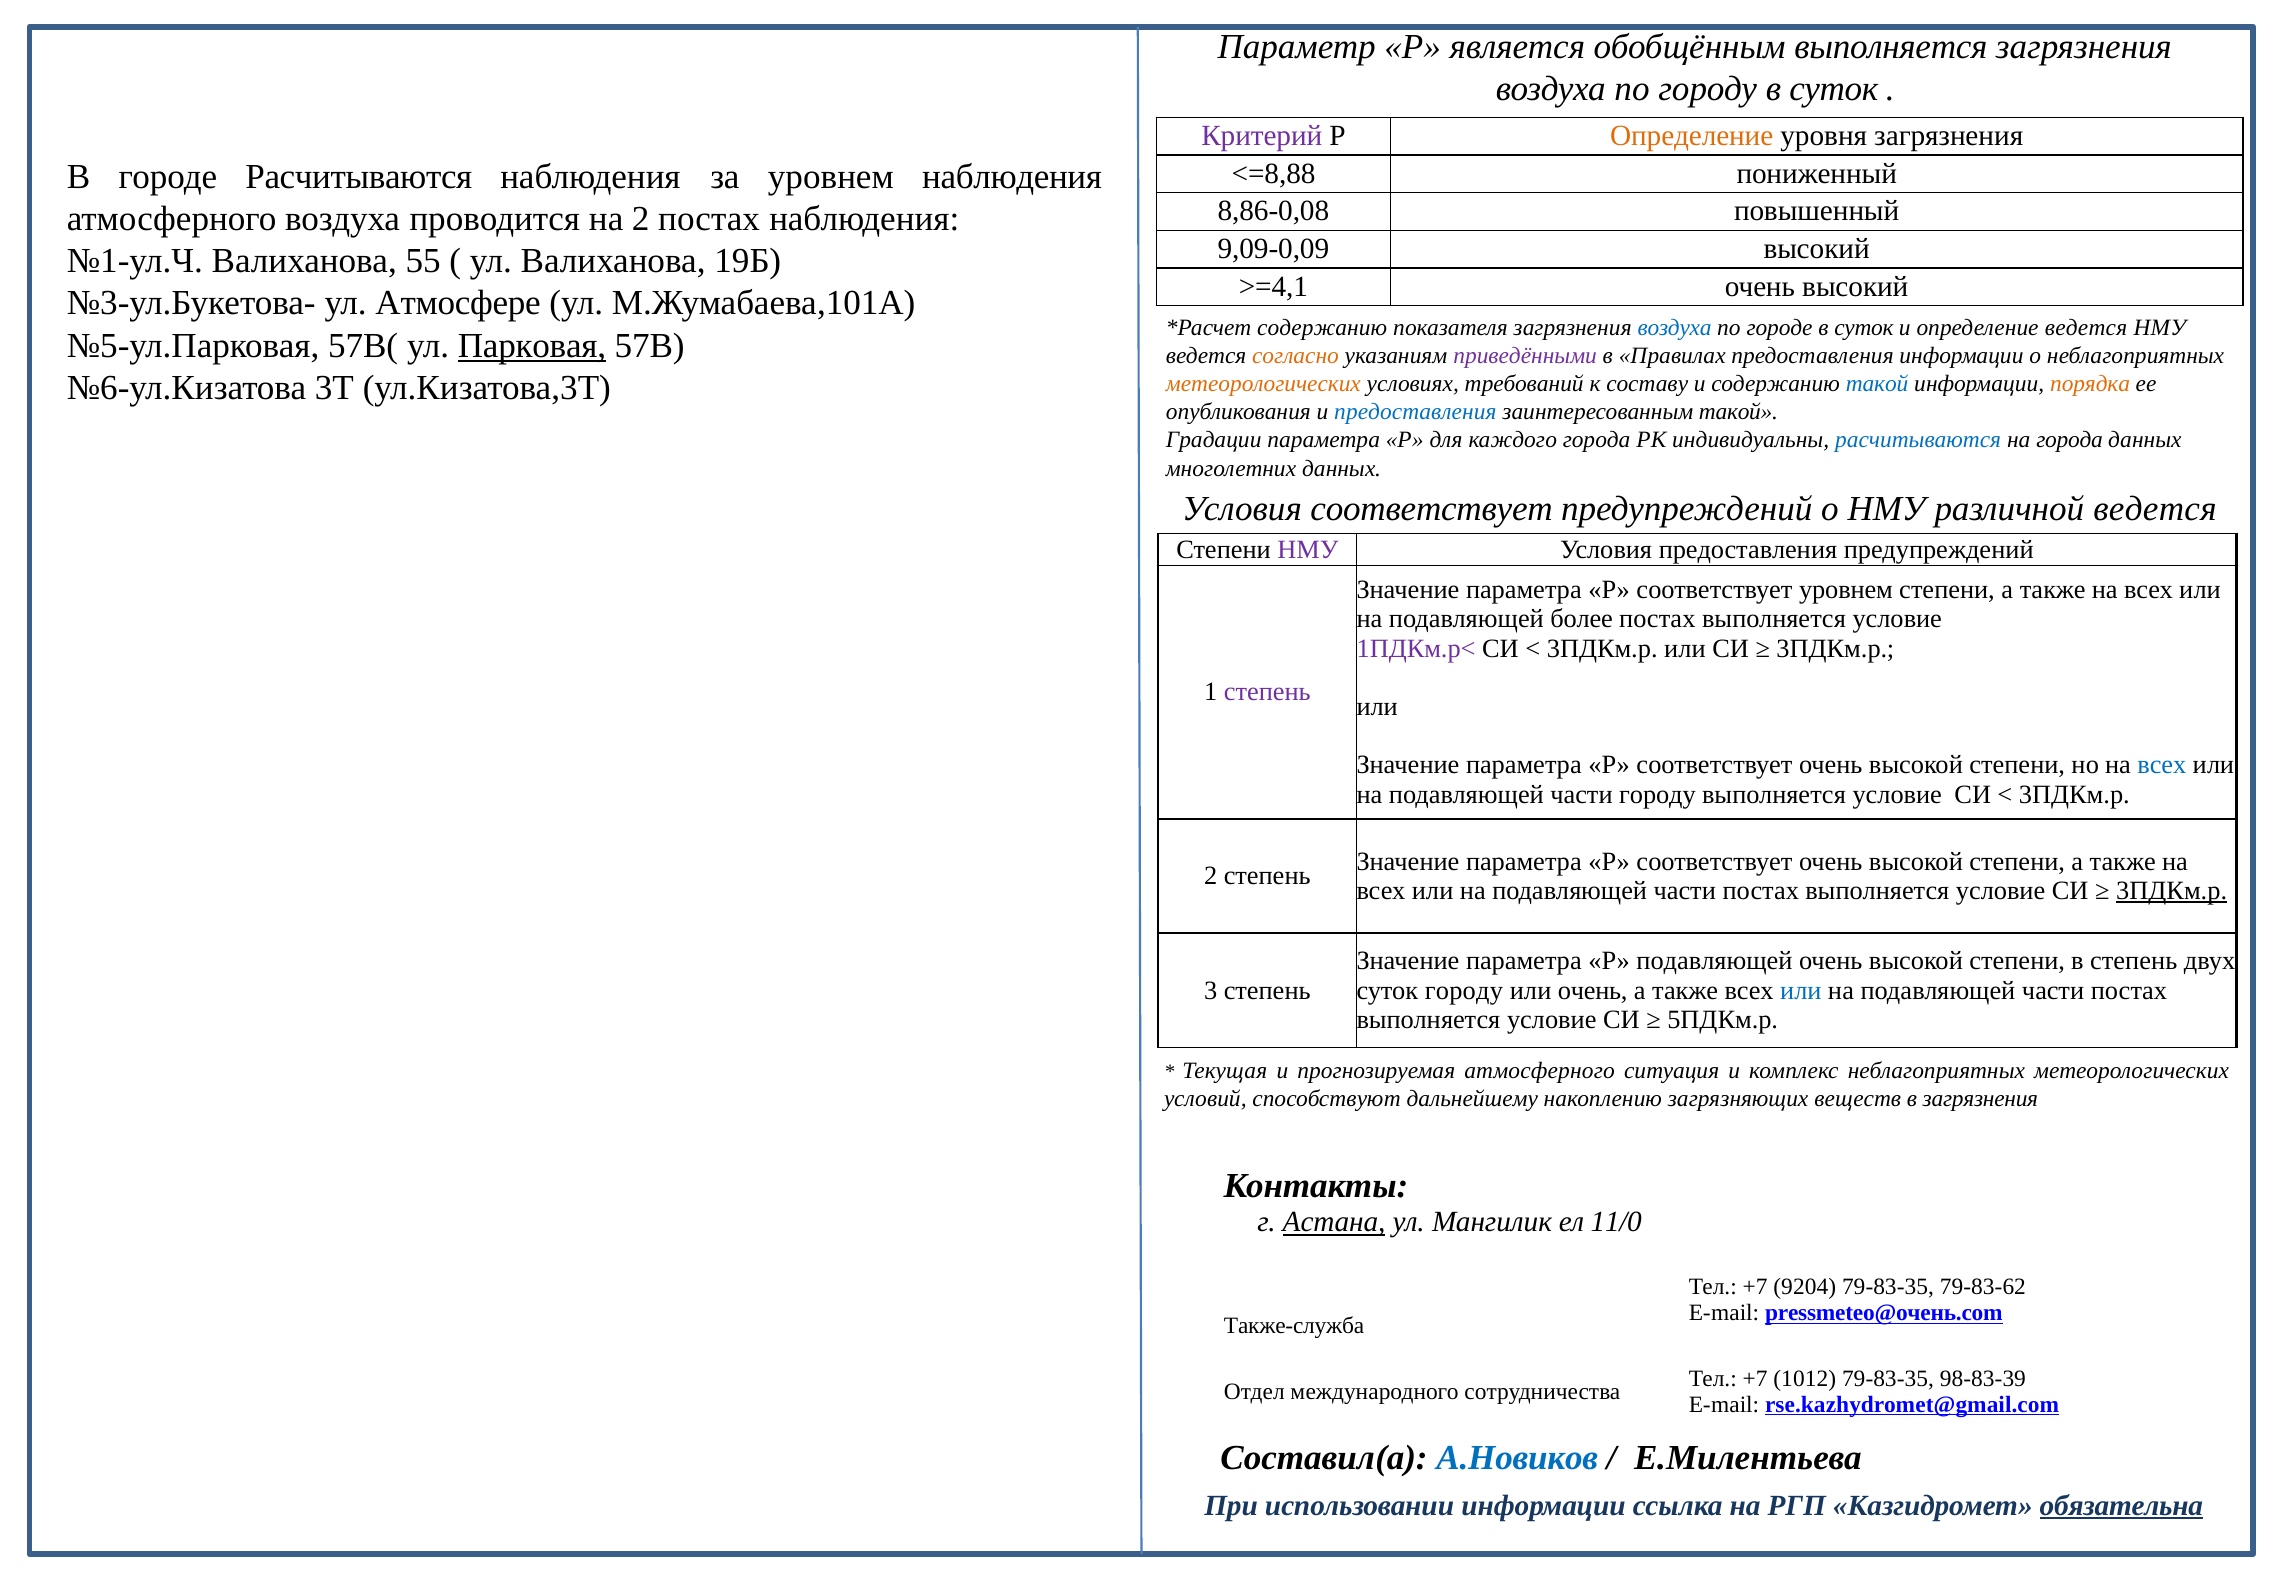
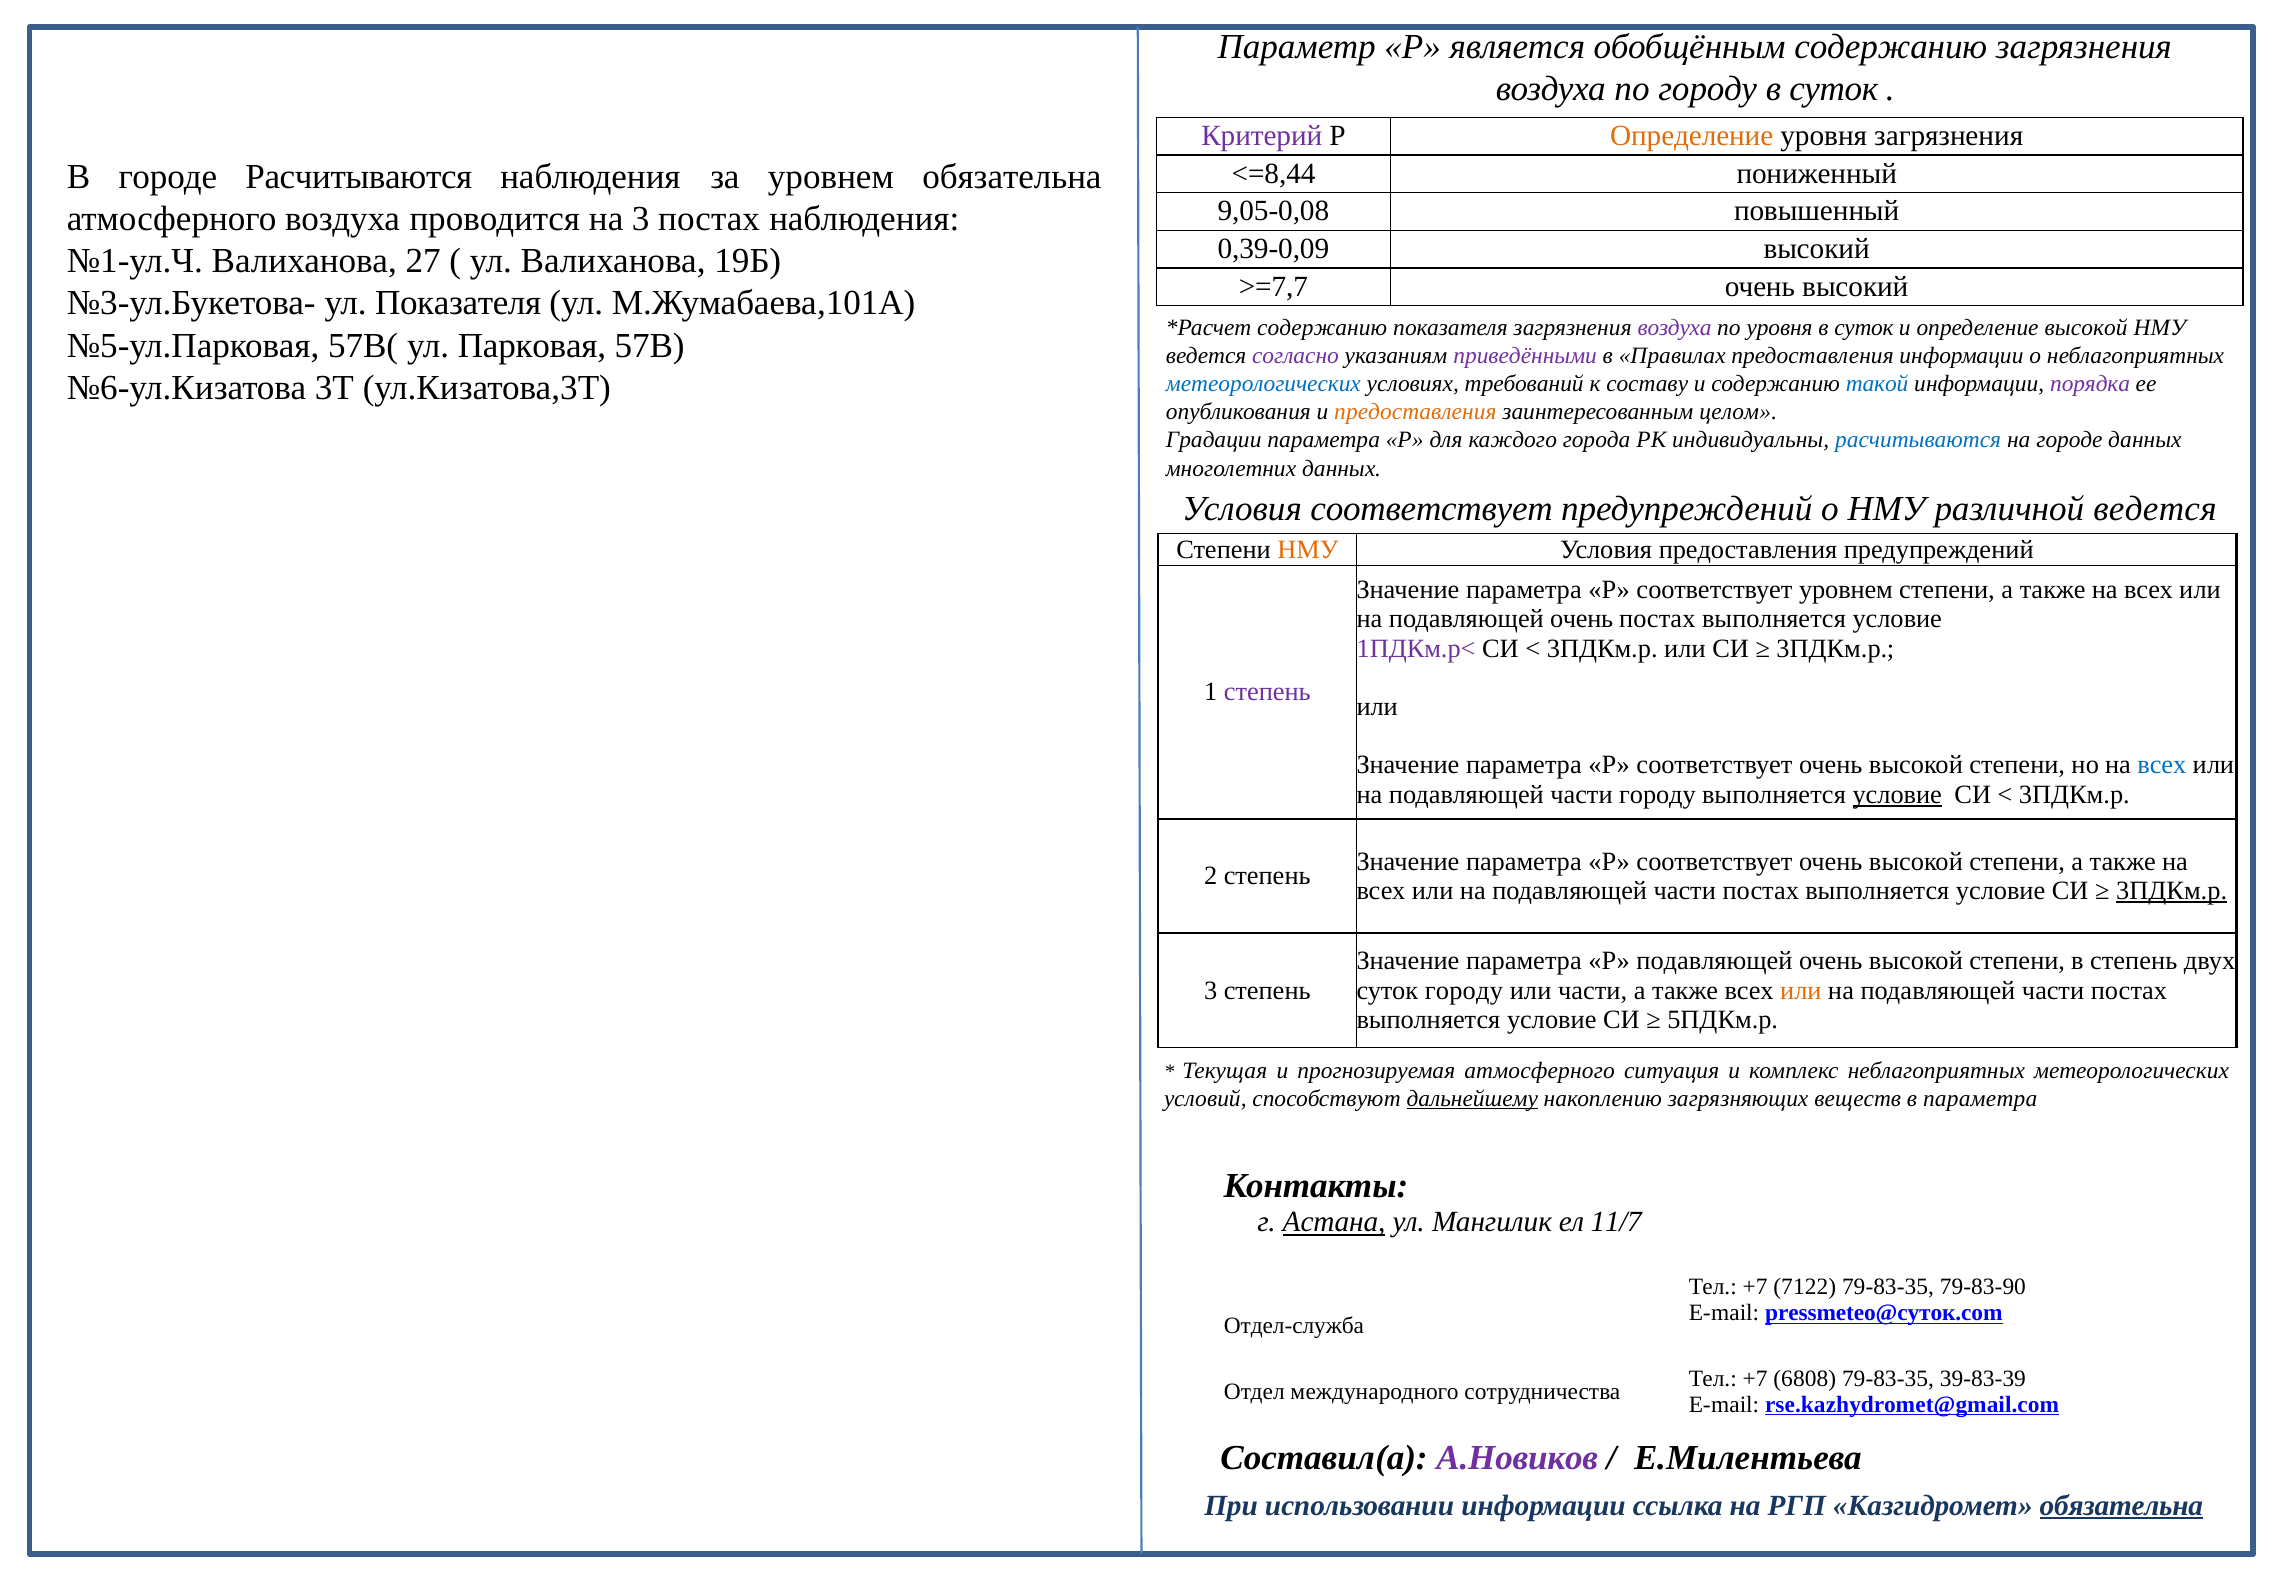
обобщённым выполняется: выполняется -> содержанию (1891, 47)
<=8,88: <=8,88 -> <=8,44 (1274, 173)
уровнем наблюдения: наблюдения -> обязательна (1012, 177)
8,86-0,08: 8,86-0,08 -> 9,05-0,08 (1273, 211)
на 2: 2 -> 3 (641, 219)
9,09-0,09: 9,09-0,09 -> 0,39-0,09 (1273, 249)
55: 55 -> 27 (423, 261)
>=4,1: >=4,1 -> >=7,7 (1273, 286)
ул Атмосфере: Атмосфере -> Показателя (458, 303)
воздуха colour: blue -> purple (1675, 328)
по городе: городе -> уровня (1780, 328)
определение ведется: ведется -> высокой (2086, 328)
Парковая underline: present -> none (532, 345)
согласно colour: orange -> purple (1295, 356)
метеорологических colour: orange -> blue (1263, 384)
порядка colour: orange -> purple (2090, 384)
предоставления colour: blue -> orange (1415, 412)
заинтересованным такой: такой -> целом (1738, 412)
на города: города -> городе (2070, 440)
НМУ colour: purple -> orange (1308, 549)
на подавляющей более: более -> очень (1582, 619)
условие underline: none -> present (1897, 794)
или очень: очень -> части (1593, 990)
или colour: blue -> orange (1801, 990)
дальнейшему underline: none -> present (1472, 1098)
в загрязнения: загрязнения -> параметра (1980, 1098)
11/0: 11/0 -> 11/7 (1616, 1222)
9204: 9204 -> 7122 (1805, 1287)
79-83-62: 79-83-62 -> 79-83-90 (1983, 1287)
pressmeteo@очень.com: pressmeteo@очень.com -> pressmeteo@суток.com (1884, 1313)
Также-служба: Также-служба -> Отдел-служба (1294, 1326)
1012: 1012 -> 6808 (1805, 1378)
98-83-39: 98-83-39 -> 39-83-39 (1983, 1378)
А.Новиков colour: blue -> purple (1517, 1457)
